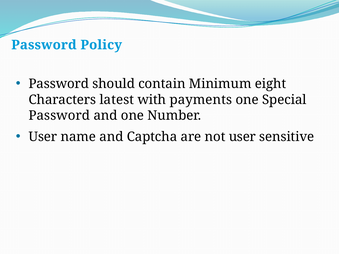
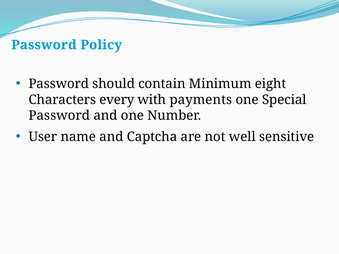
latest: latest -> every (117, 100)
not user: user -> well (242, 137)
